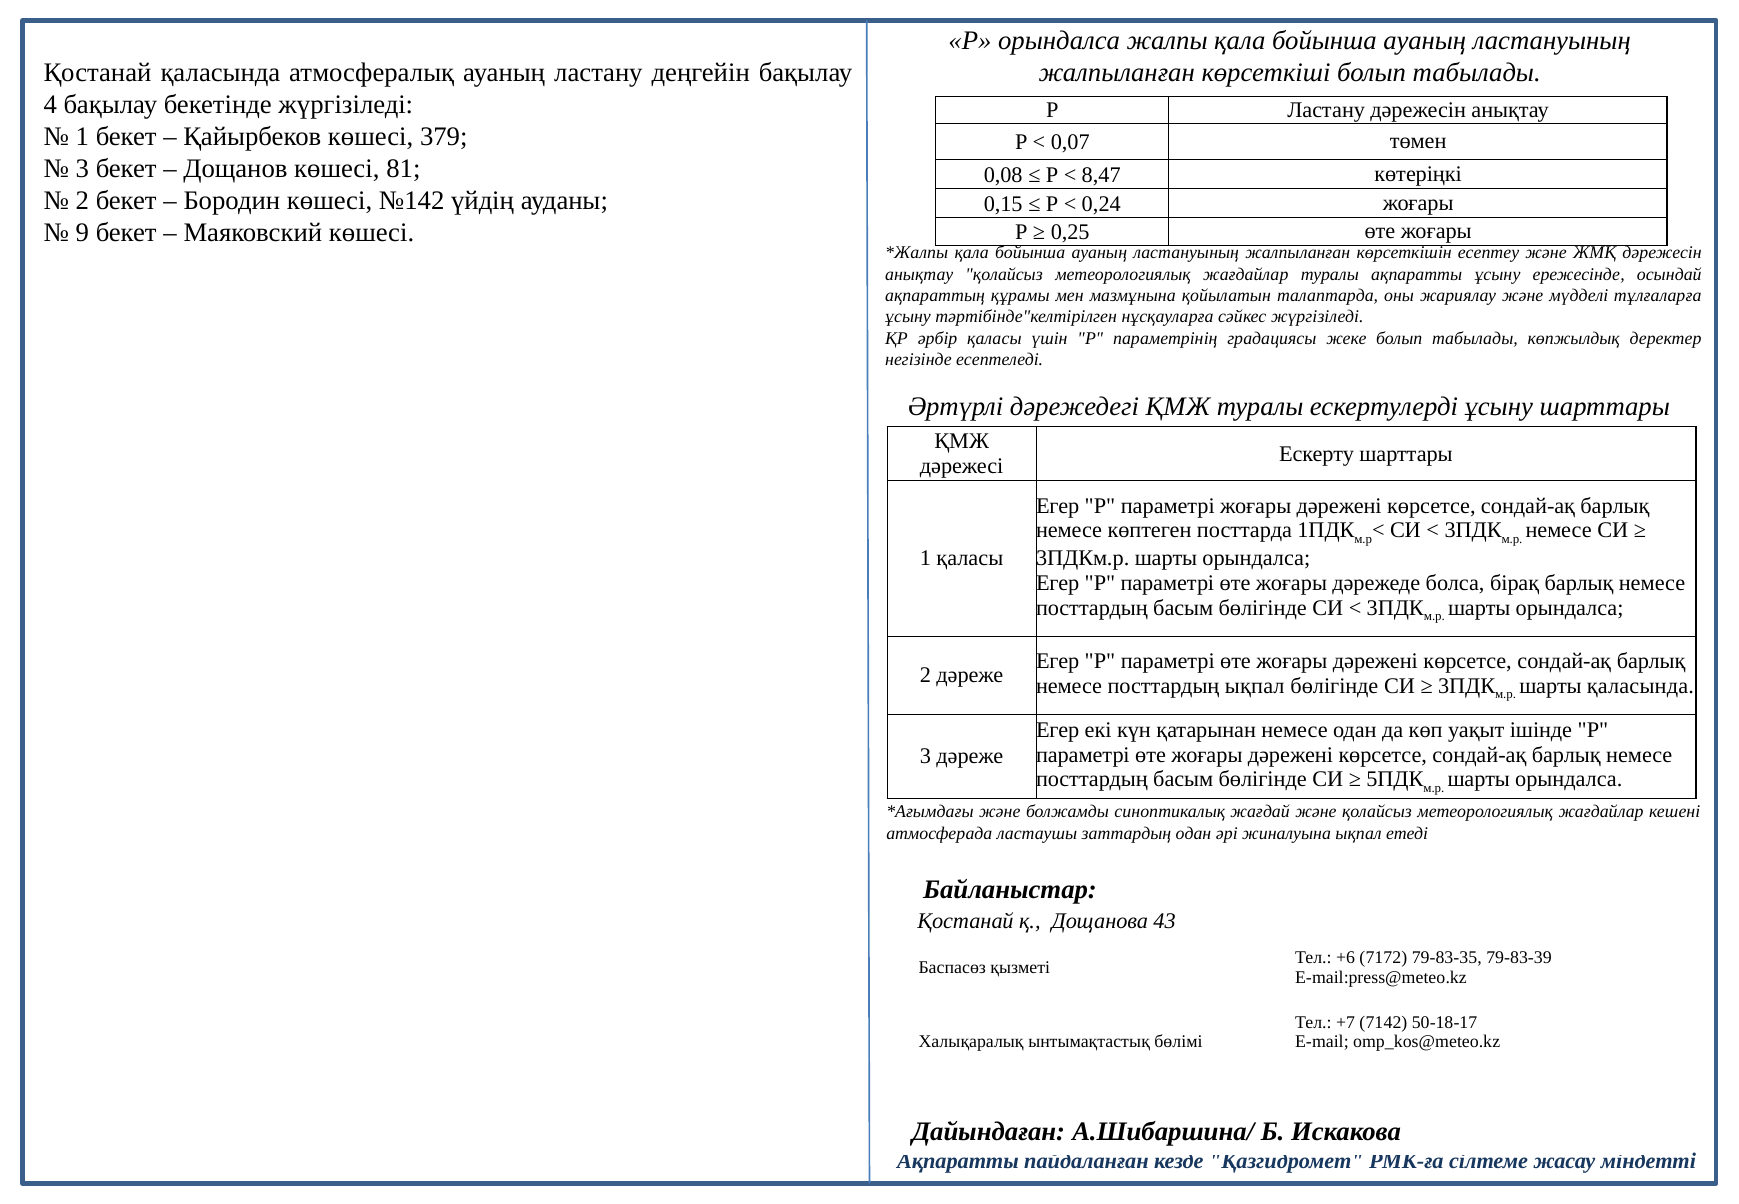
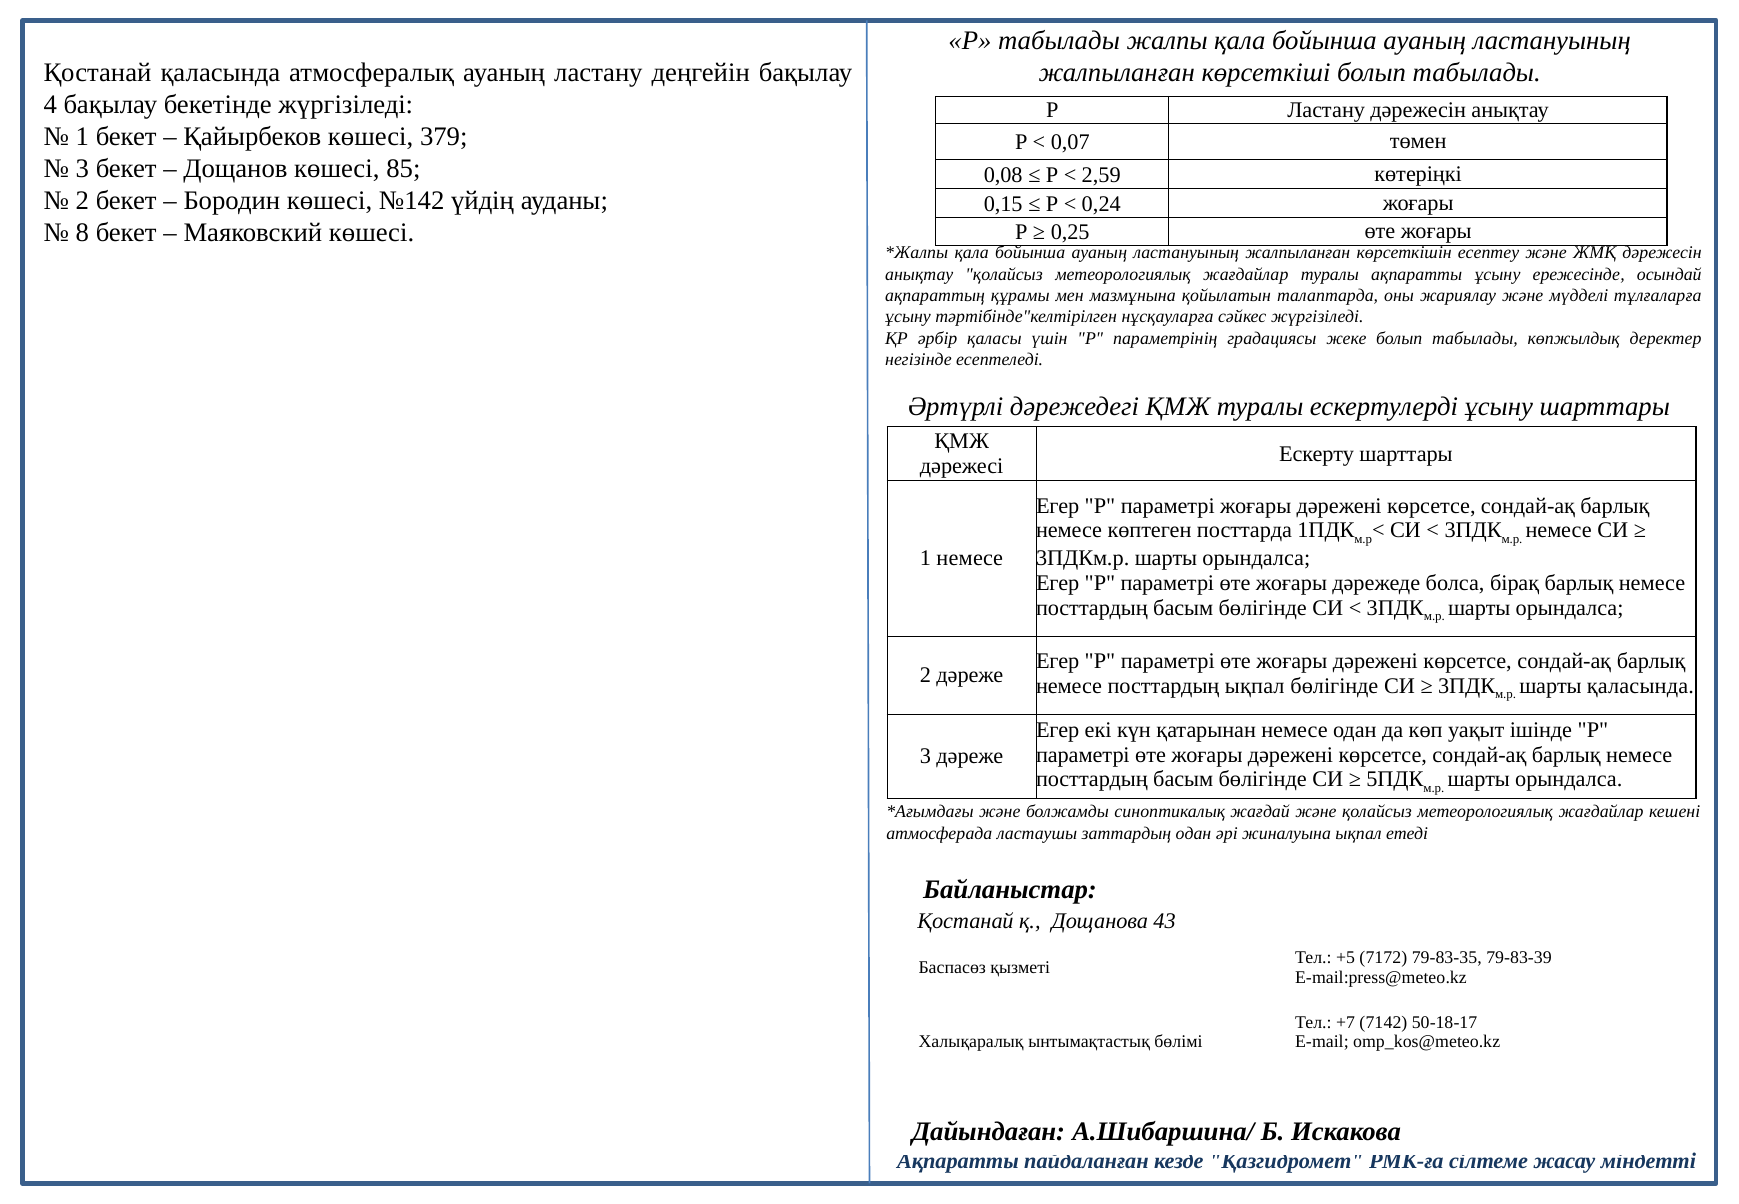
Р орындалса: орындалса -> табылады (1059, 41)
81: 81 -> 85 (403, 169)
8,47: 8,47 -> 2,59 (1101, 175)
9: 9 -> 8 (82, 233)
1 қаласы: қаласы -> немесе (970, 559)
+6: +6 -> +5 (1346, 957)
